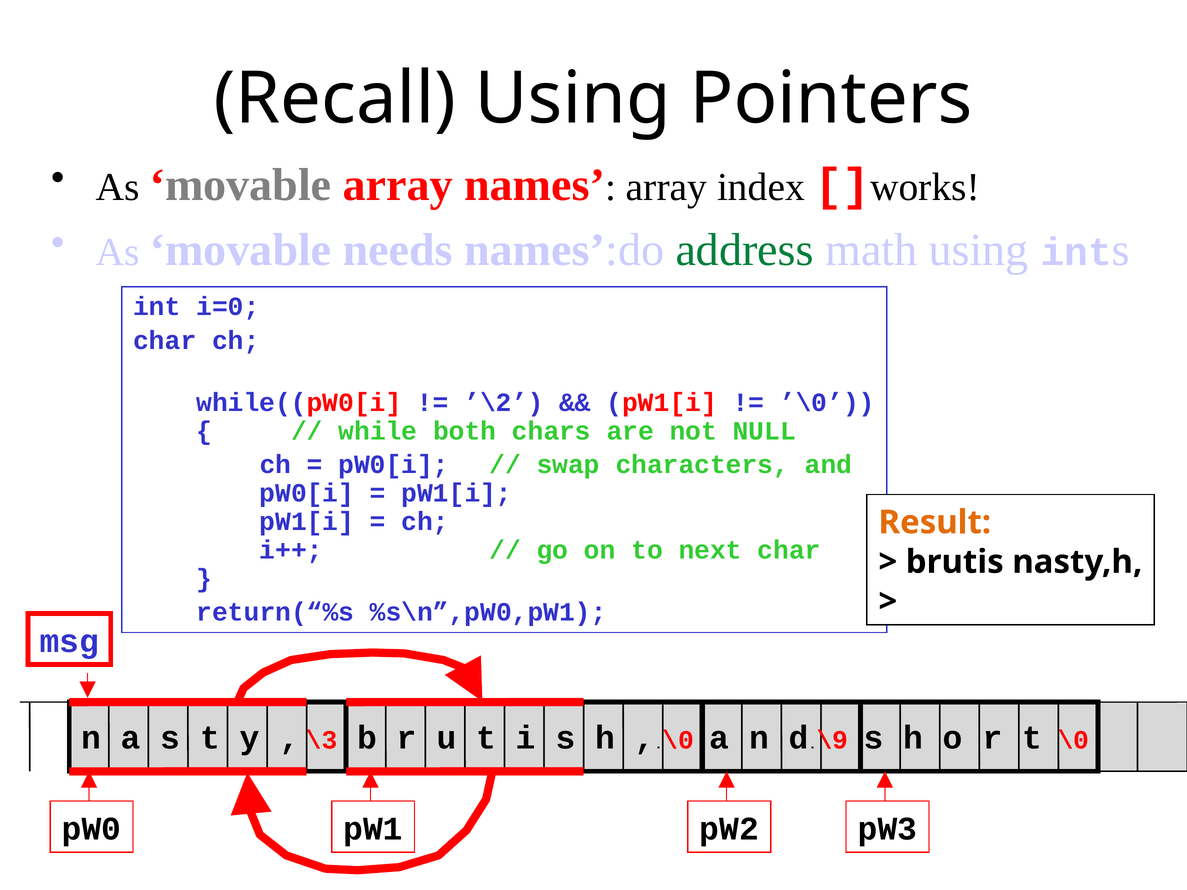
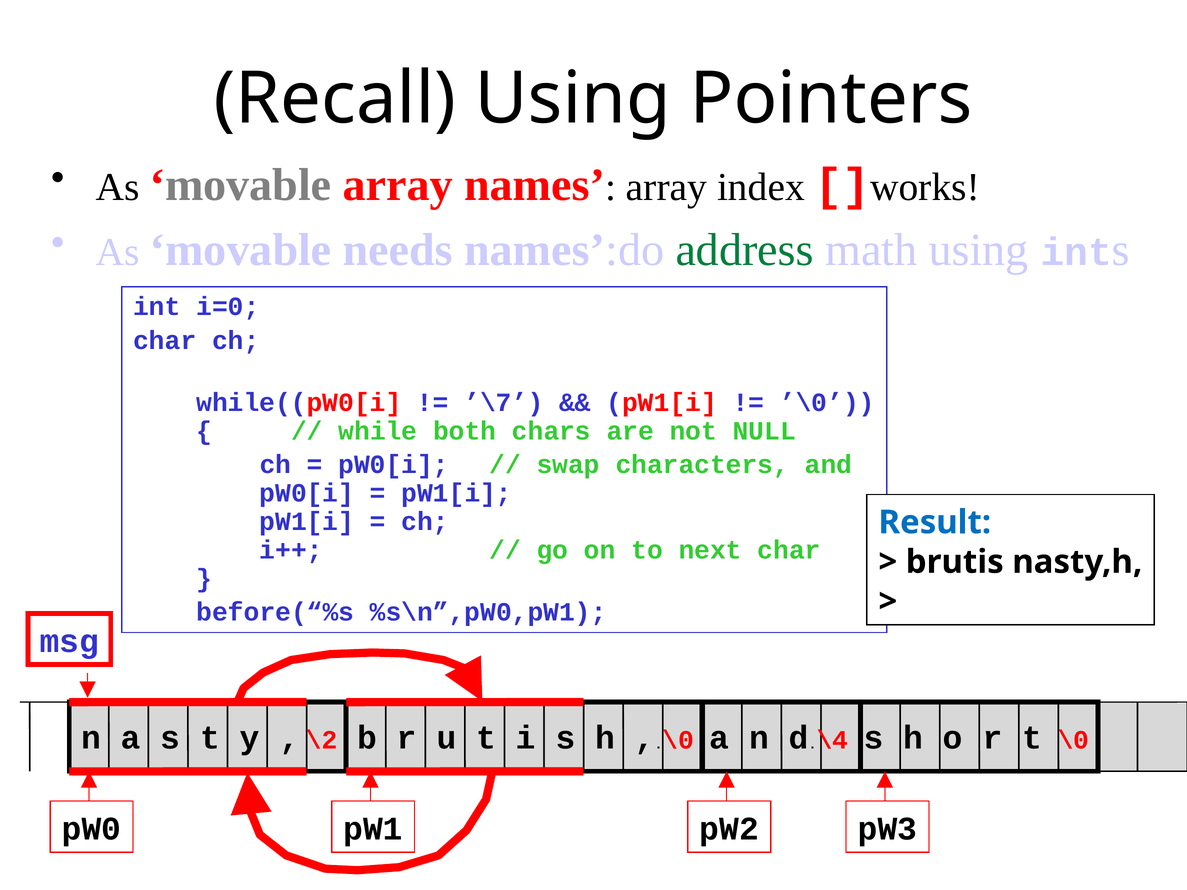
’\2: ’\2 -> ’\7 (504, 403)
Result colour: orange -> blue (935, 523)
return(“%s: return(“%s -> before(“%s (275, 612)
\3: \3 -> \2 (322, 740)
\9: \9 -> \4 (832, 740)
